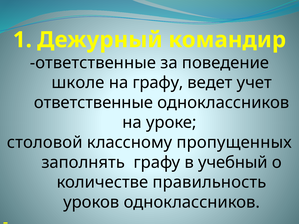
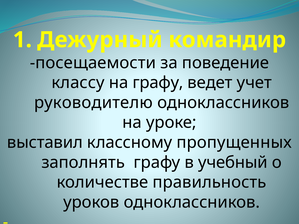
ответственные: ответственные -> посещаемости (93, 63)
школе: школе -> классу (78, 83)
ответственные: ответственные -> руководителю (93, 103)
столовой: столовой -> выставил (45, 143)
